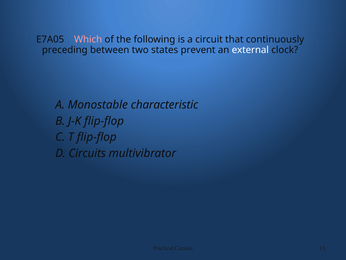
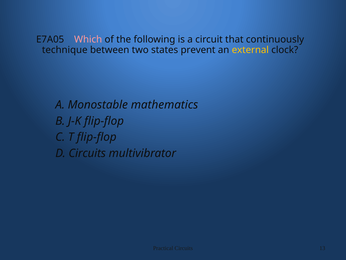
preceding: preceding -> technique (65, 50)
external colour: white -> yellow (250, 50)
characteristic: characteristic -> mathematics (165, 105)
